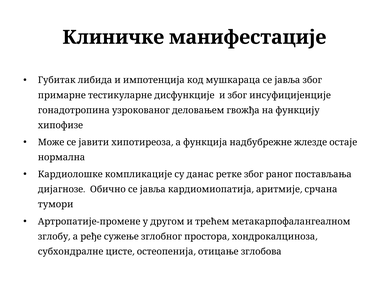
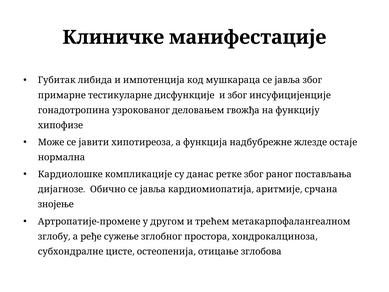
тумори: тумори -> знојење (56, 204)
